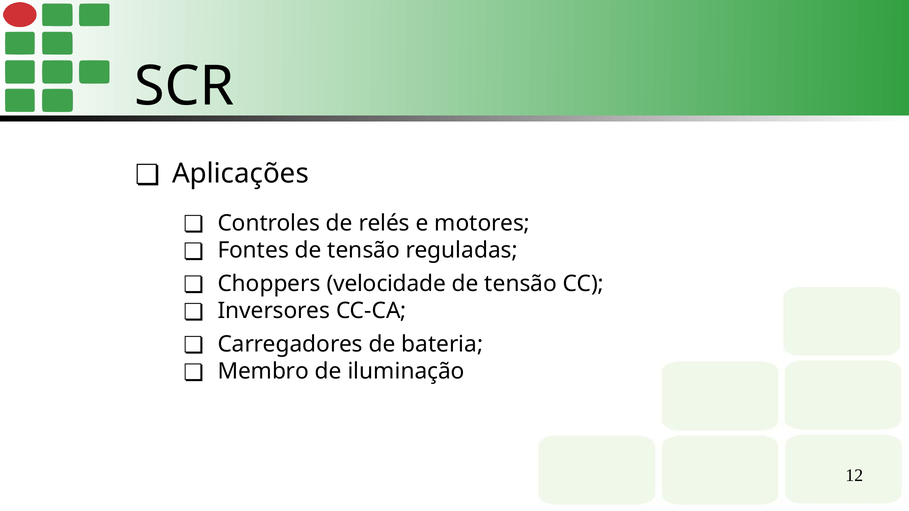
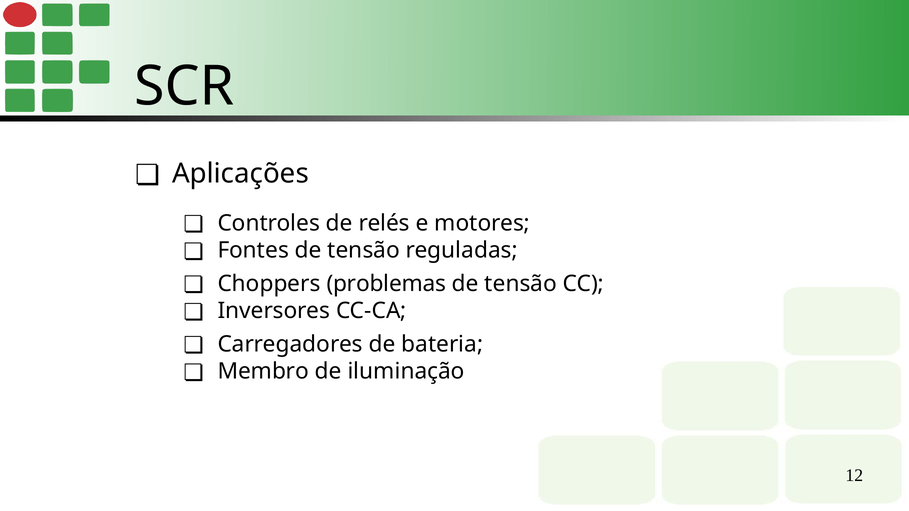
velocidade: velocidade -> problemas (386, 284)
